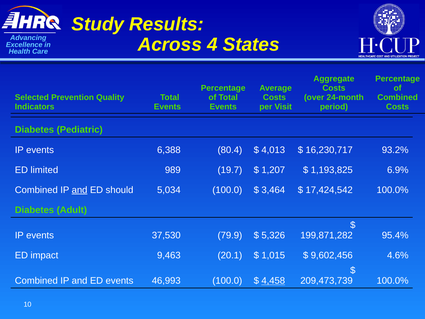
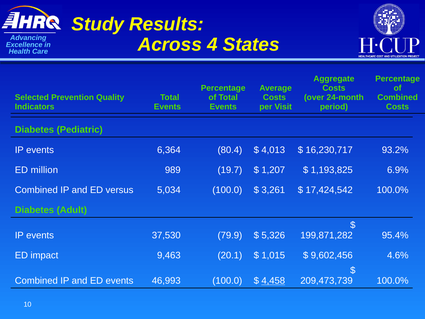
6,388: 6,388 -> 6,364 (169, 150)
limited: limited -> million (44, 170)
and underline: present -> none (80, 190)
should: should -> versus (120, 190)
3,464: 3,464 -> 3,261 (273, 190)
